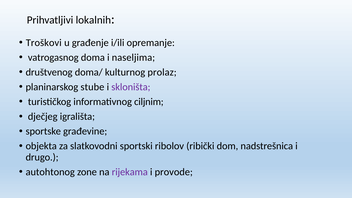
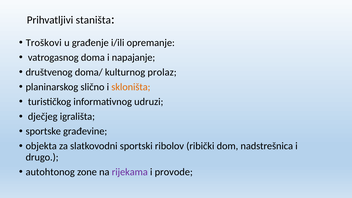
lokalnih: lokalnih -> staništa (93, 20)
naseljima: naseljima -> napajanje (133, 57)
stube: stube -> slično (92, 87)
skloništa colour: purple -> orange (131, 87)
ciljnim: ciljnim -> udruzi (149, 102)
